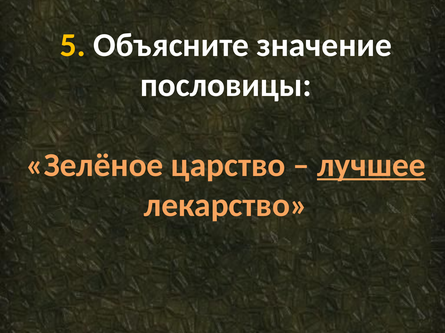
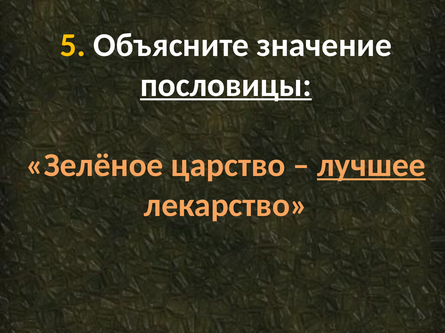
пословицы underline: none -> present (226, 85)
